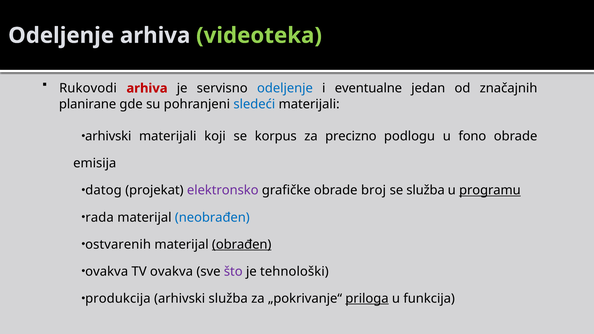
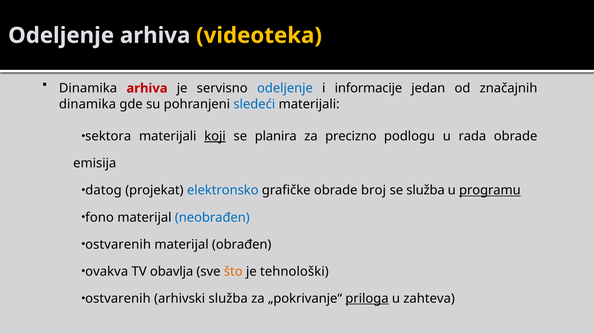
videoteka colour: light green -> yellow (259, 36)
Rukovodi: Rukovodi -> Dinamika (88, 88)
eventualne: eventualne -> informacije (368, 88)
planirane: planirane -> dinamika (87, 104)
arhivski: arhivski -> sektora (108, 136)
koji underline: none -> present (215, 136)
korpus: korpus -> planira (276, 136)
fono: fono -> rada (472, 136)
elektronsko colour: purple -> blue (223, 190)
rada: rada -> fono (100, 217)
obrađen underline: present -> none (242, 245)
TV ovakva: ovakva -> obavlja (172, 272)
što colour: purple -> orange (233, 272)
produkcija: produkcija -> ostvarenih (118, 299)
funkcija: funkcija -> zahteva (429, 299)
